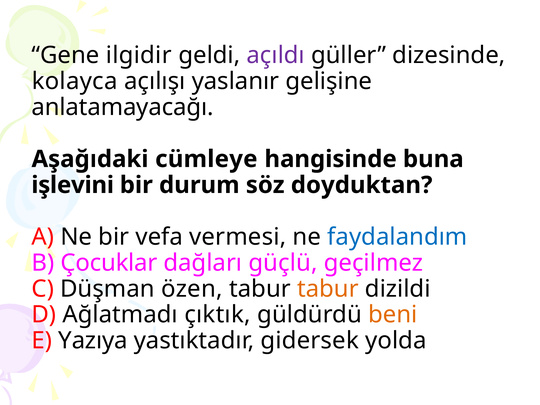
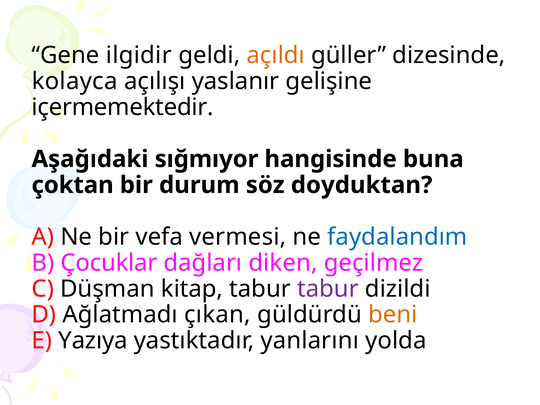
açıldı colour: purple -> orange (276, 55)
anlatamayacağı: anlatamayacağı -> içermemektedir (123, 107)
cümleye: cümleye -> sığmıyor (207, 159)
işlevini: işlevini -> çoktan (73, 185)
güçlü: güçlü -> diken (283, 263)
özen: özen -> kitap (192, 289)
tabur colour: orange -> purple (328, 289)
çıktık: çıktık -> çıkan (217, 315)
gidersek: gidersek -> yanlarını (310, 341)
